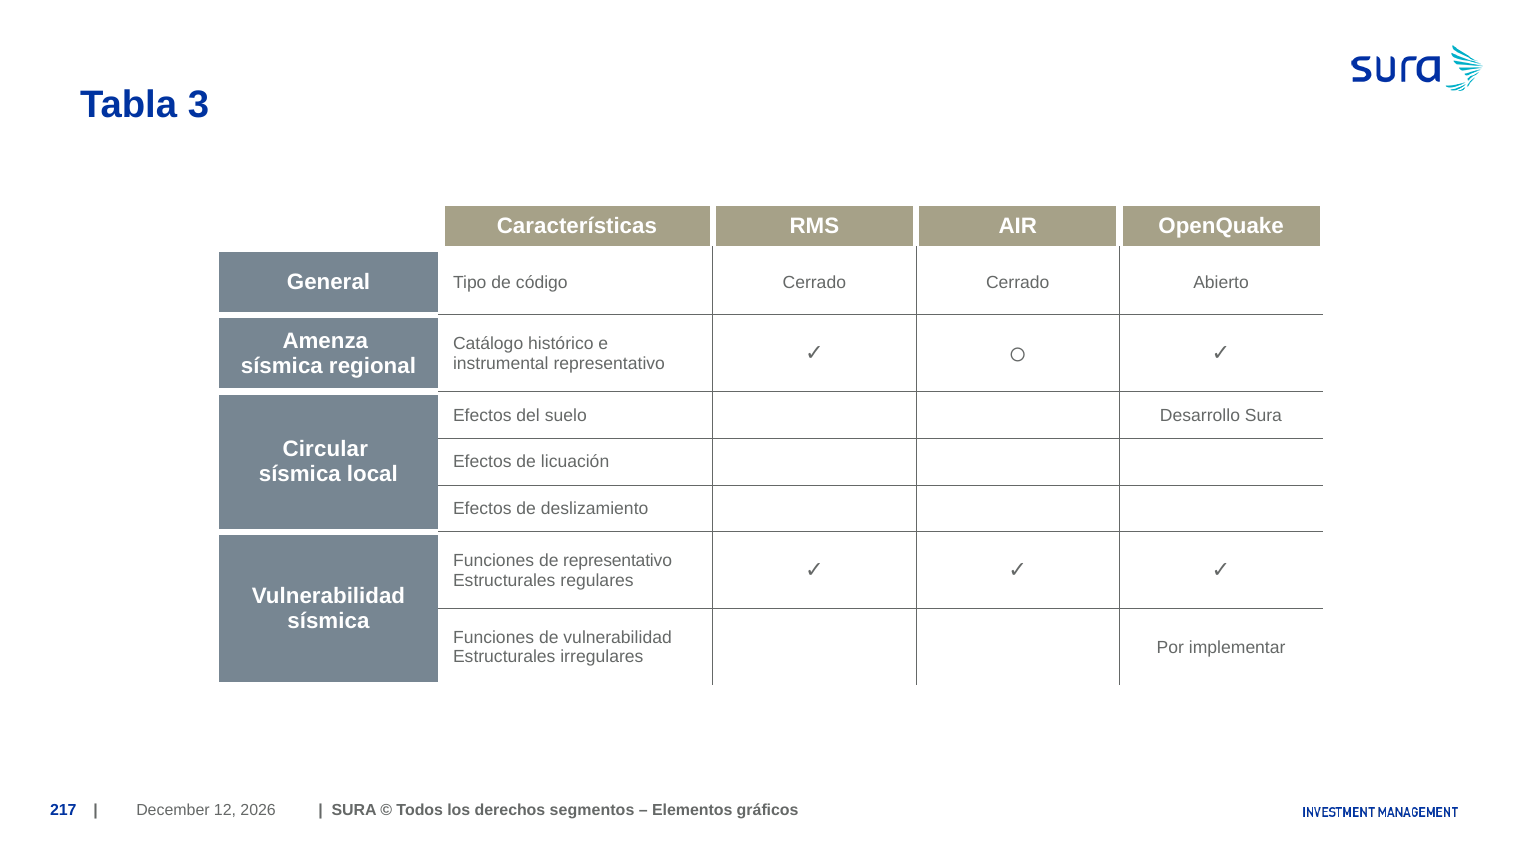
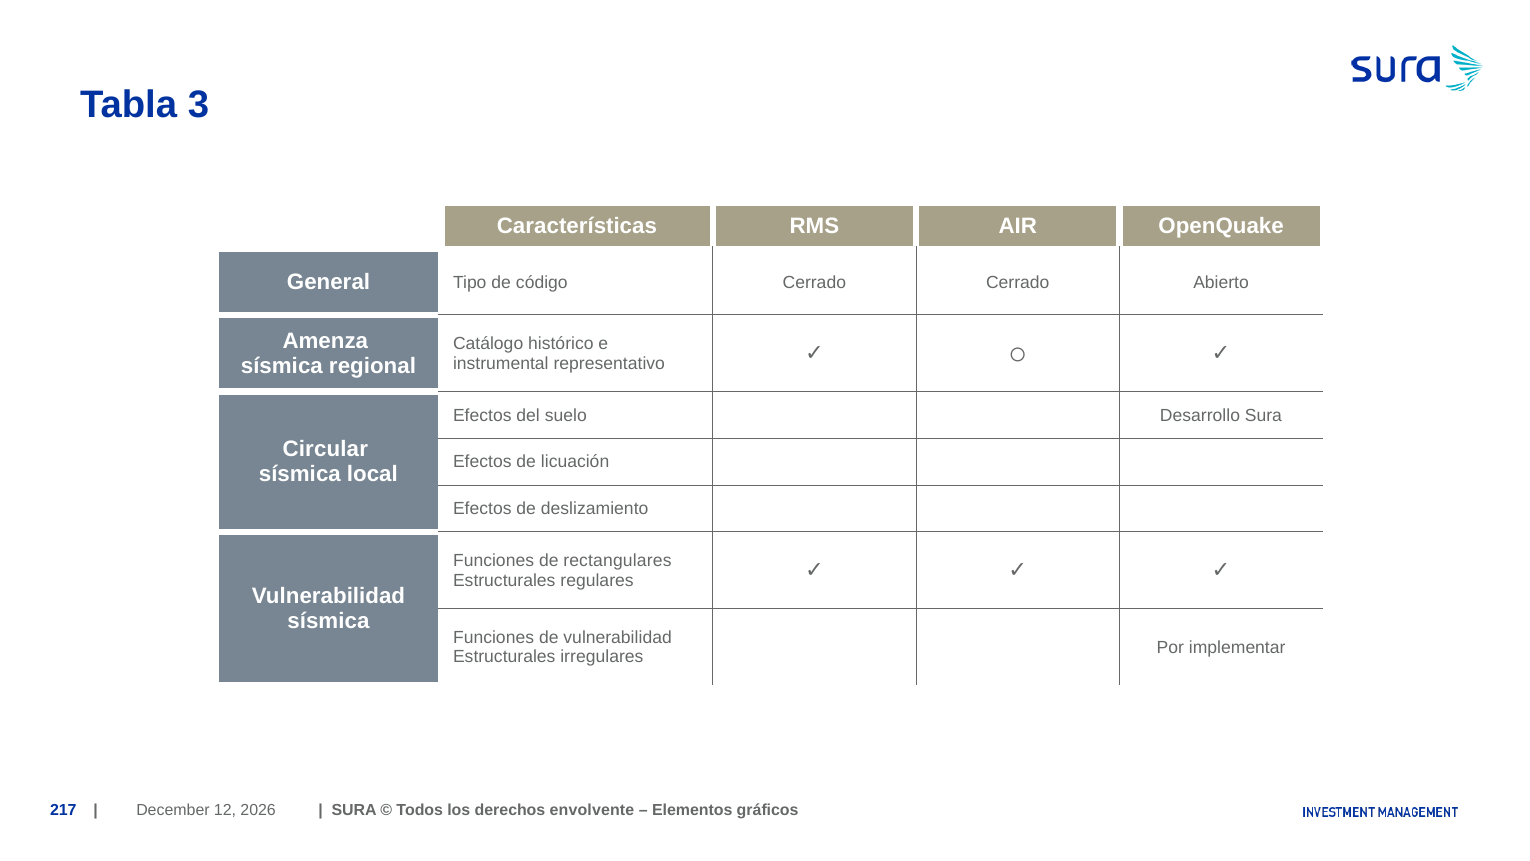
de representativo: representativo -> rectangulares (617, 561)
segmentos: segmentos -> envolvente (592, 810)
